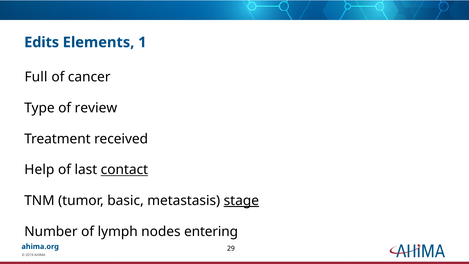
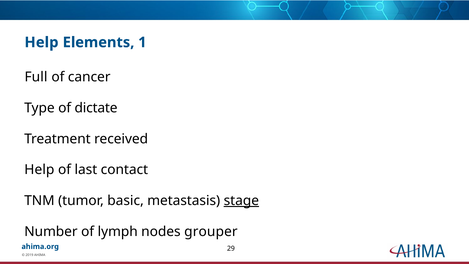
Edits: Edits -> Help (41, 42)
review: review -> dictate (96, 108)
contact underline: present -> none (124, 170)
entering: entering -> grouper (211, 231)
